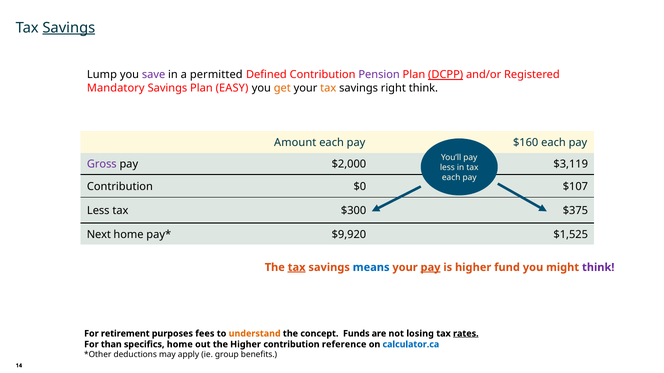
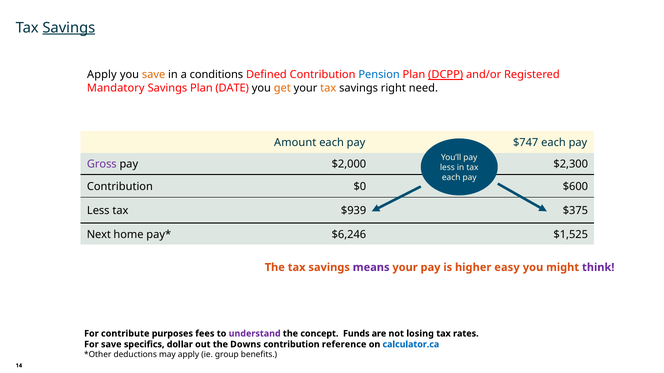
Lump: Lump -> Apply (102, 75)
save colour: purple -> orange (154, 75)
permitted: permitted -> conditions (216, 75)
Pension colour: purple -> blue (379, 75)
EASY: EASY -> DATE (232, 88)
right think: think -> need (423, 88)
$160: $160 -> $747 (526, 143)
$3,119: $3,119 -> $2,300 (571, 165)
$107: $107 -> $600 (575, 187)
$300: $300 -> $939 (354, 211)
$9,920: $9,920 -> $6,246 (349, 235)
tax underline: present -> none (297, 268)
means colour: blue -> purple (371, 268)
pay underline: present -> none (431, 268)
fund: fund -> easy (507, 268)
retirement: retirement -> contribute (125, 334)
understand colour: orange -> purple (255, 334)
rates underline: present -> none (466, 334)
For than: than -> save (111, 345)
specifics home: home -> dollar (180, 345)
the Higher: Higher -> Downs (246, 345)
